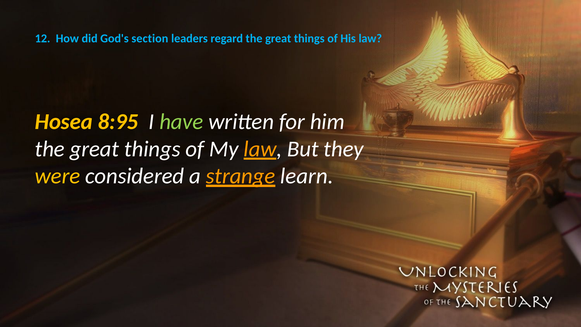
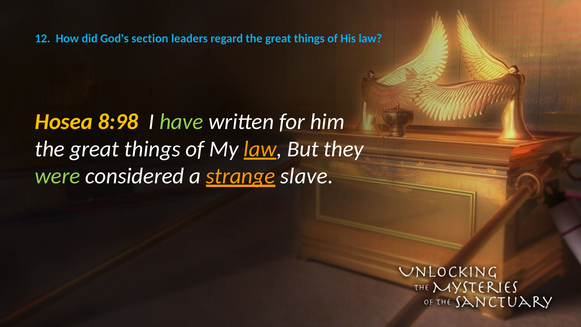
8:95: 8:95 -> 8:98 (118, 122)
were colour: yellow -> light green (58, 176)
learn: learn -> slave (307, 176)
